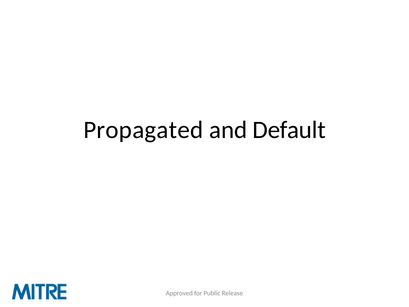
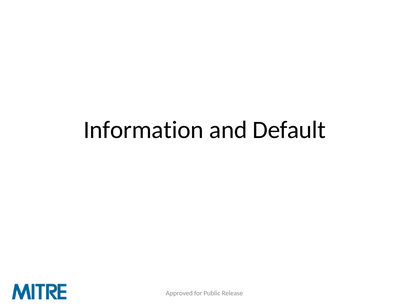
Propagated: Propagated -> Information (143, 130)
